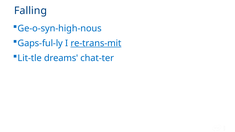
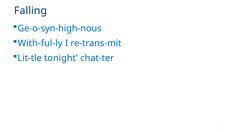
Gaps-ful-ly: Gaps-ful-ly -> With-ful-ly (40, 43)
re-trans-mit underline: present -> none (96, 43)
dreams: dreams -> tonight (61, 58)
